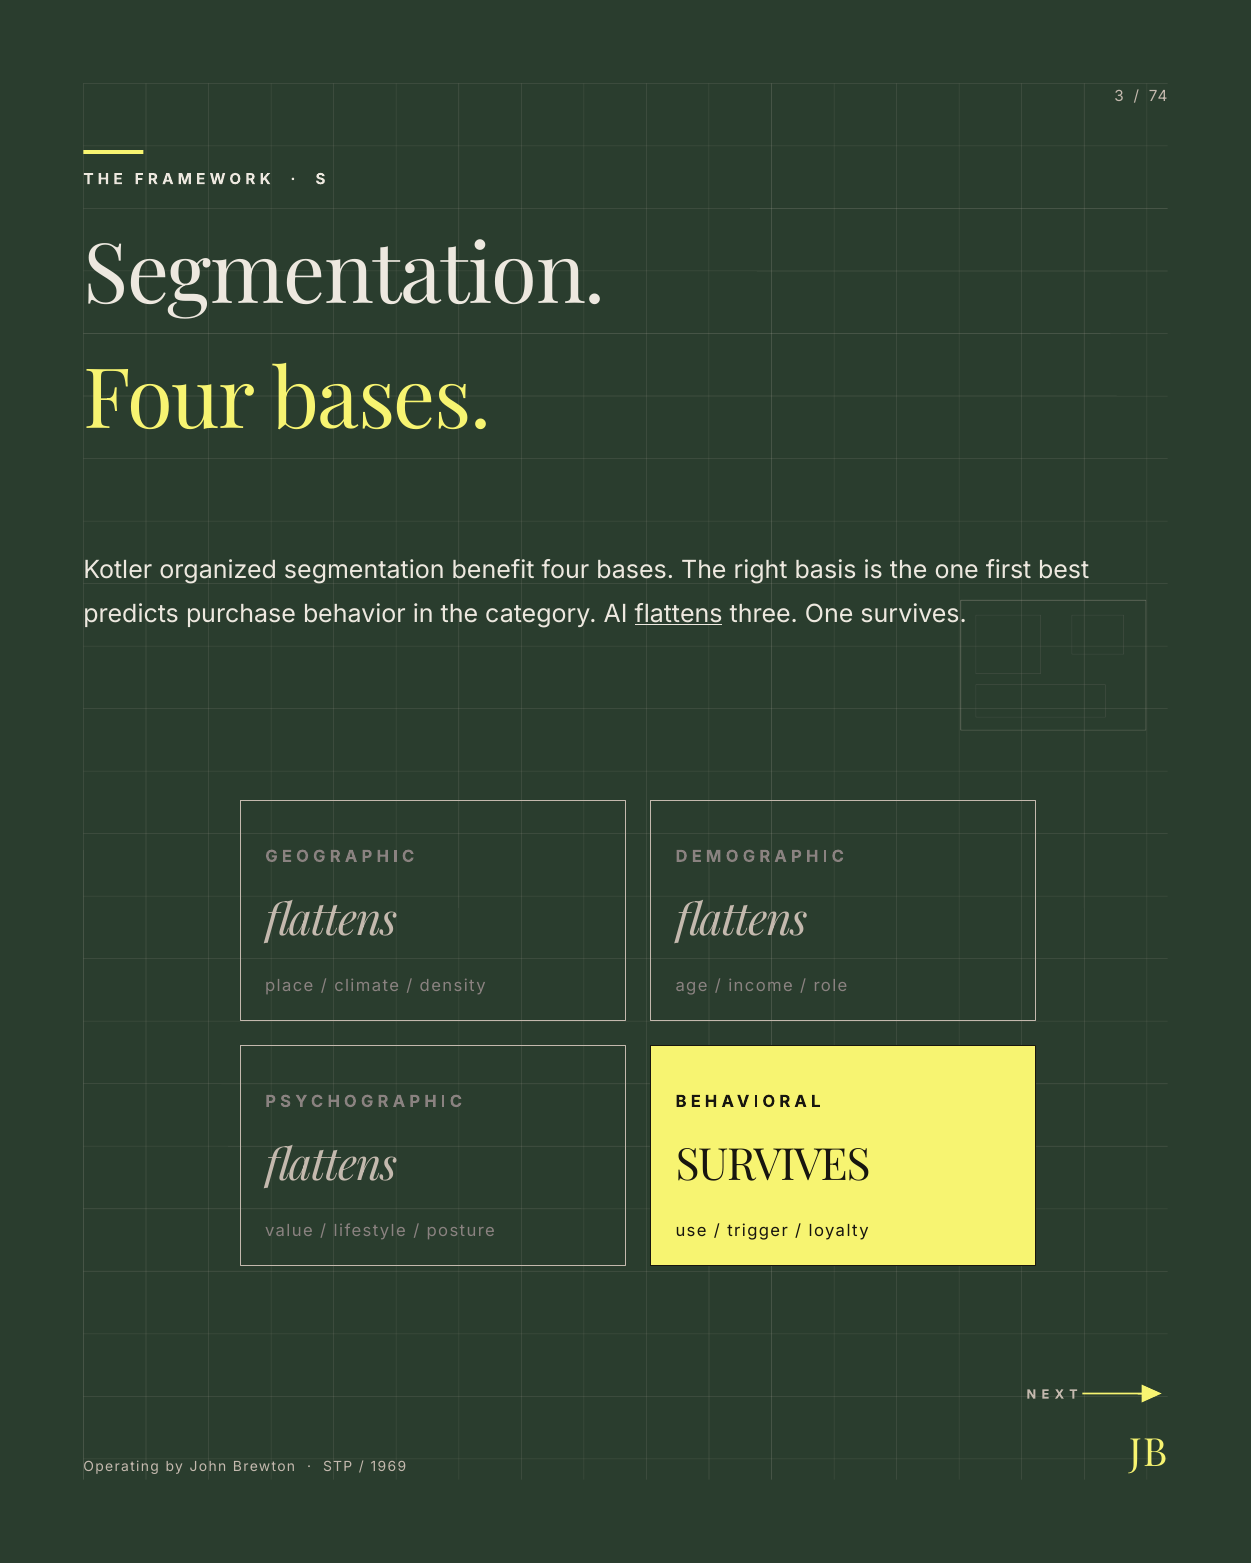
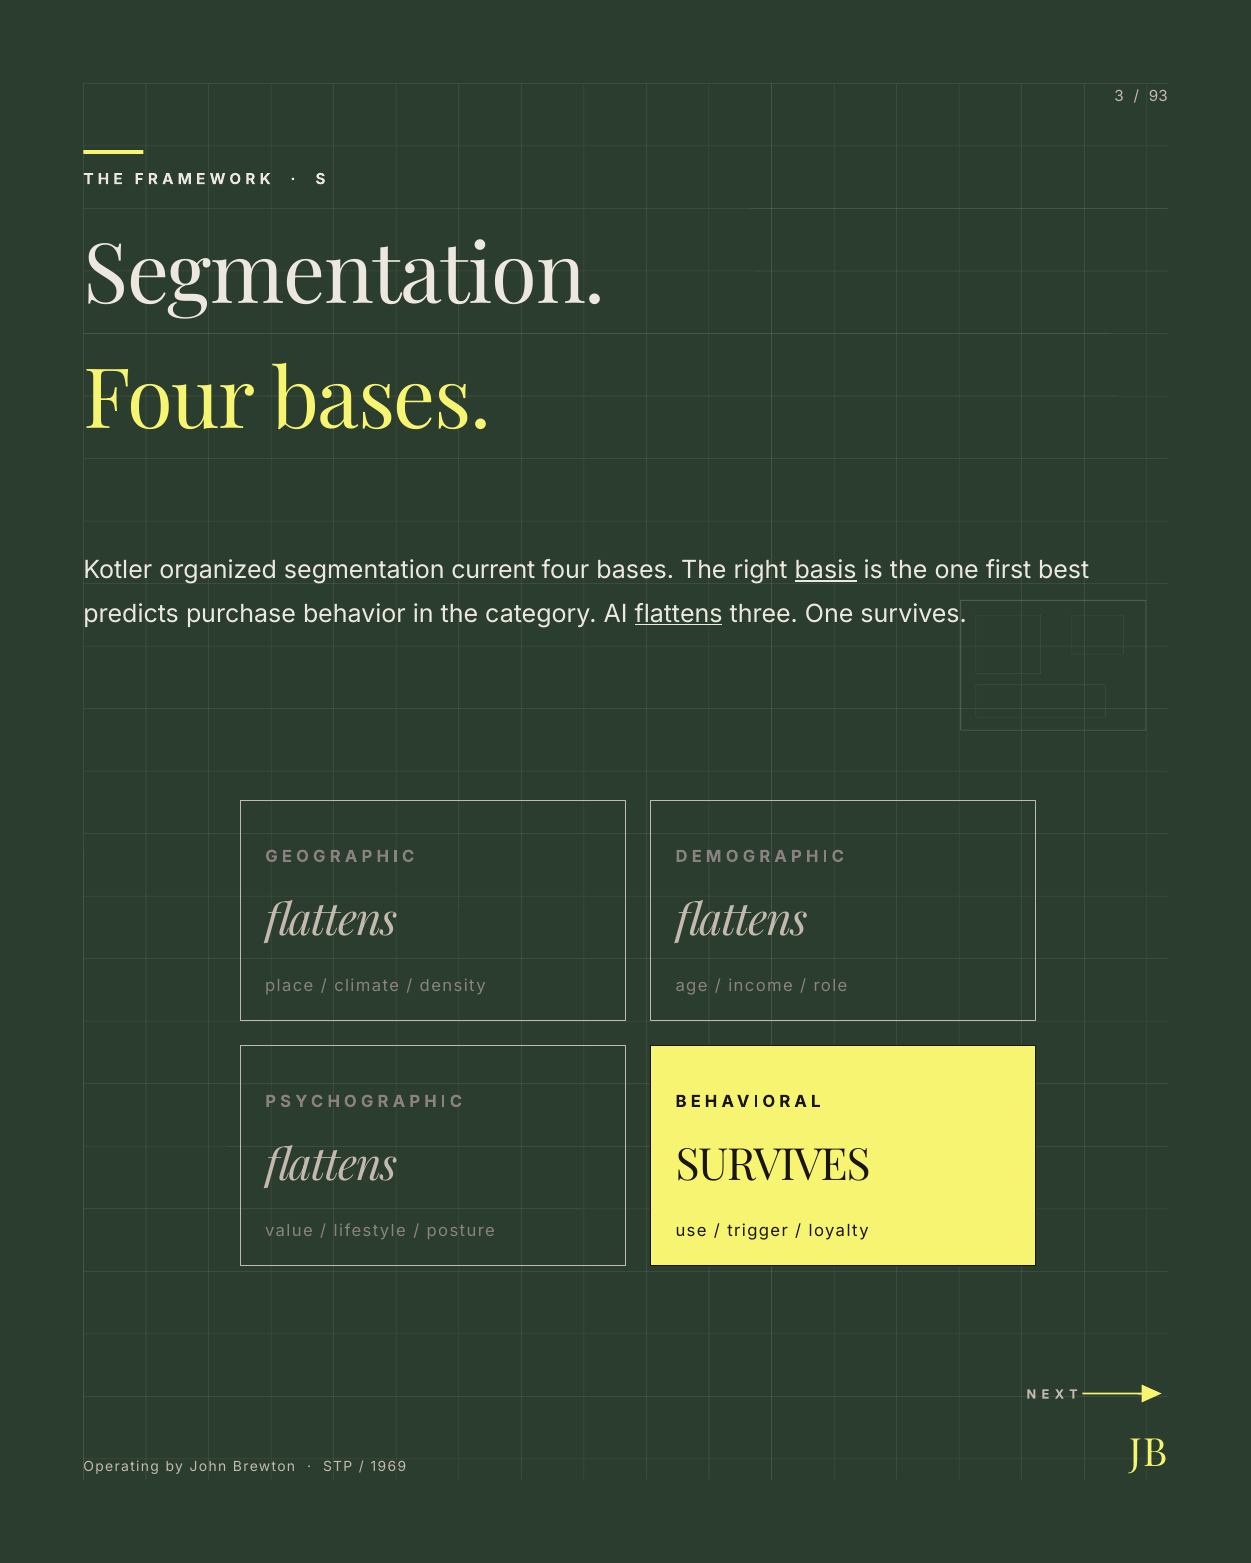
74: 74 -> 93 (1158, 97)
benefit: benefit -> current (493, 571)
basis underline: none -> present (826, 571)
